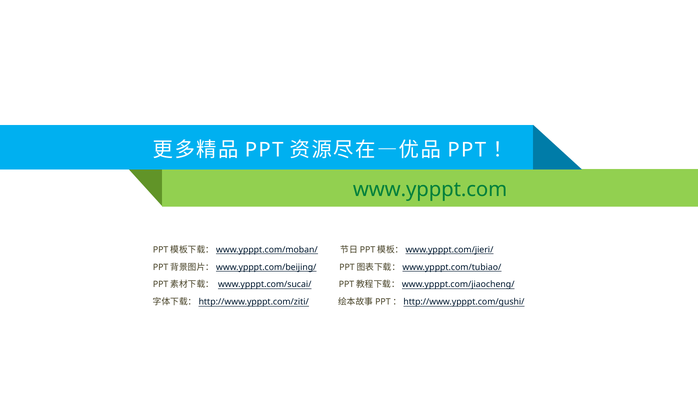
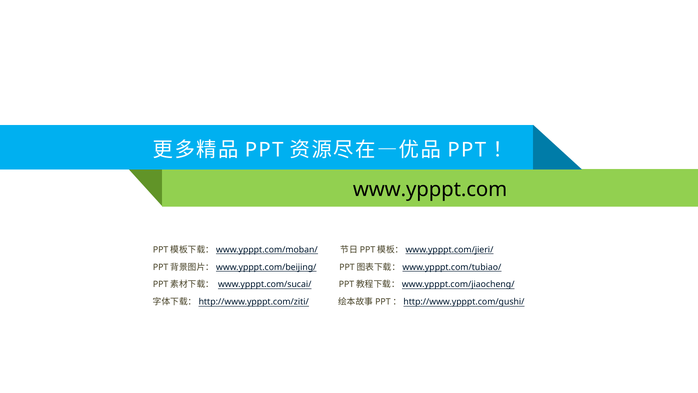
www.ypppt.com colour: green -> black (430, 189)
